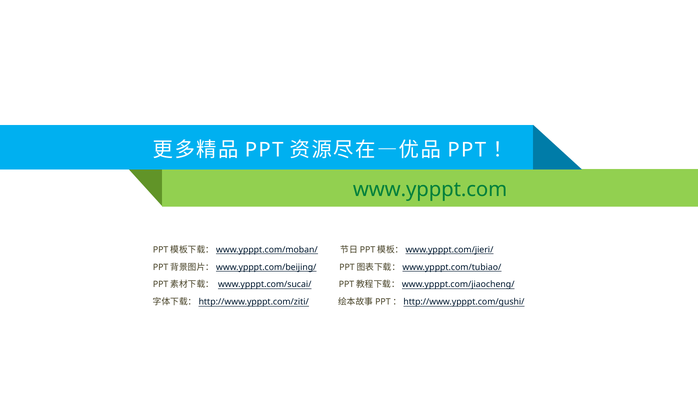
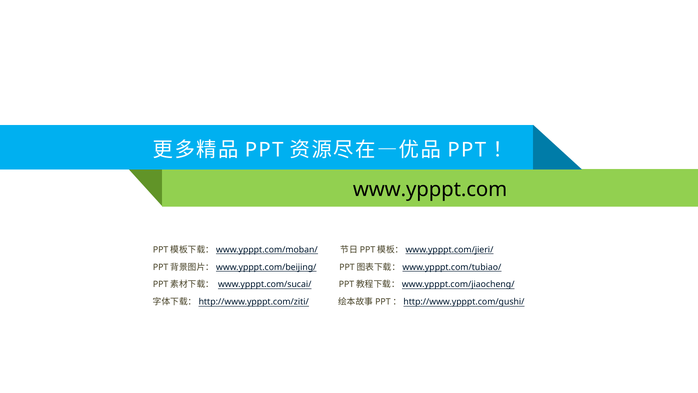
www.ypppt.com colour: green -> black (430, 189)
